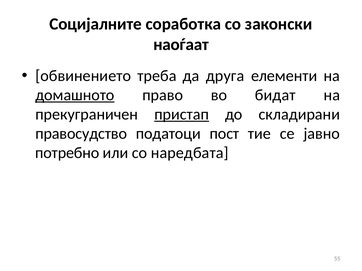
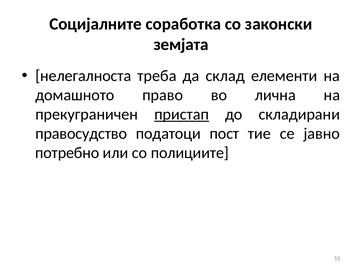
наоѓаат: наоѓаат -> земјата (181, 45)
обвинението: обвинението -> нелегалноста (83, 76)
друга: друга -> склад (225, 76)
домашното underline: present -> none (75, 95)
бидат: бидат -> лична (275, 95)
наредбата: наредбата -> полициите (190, 153)
